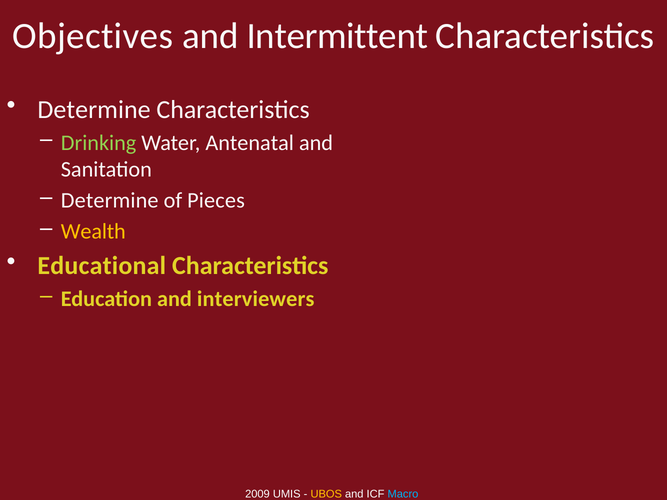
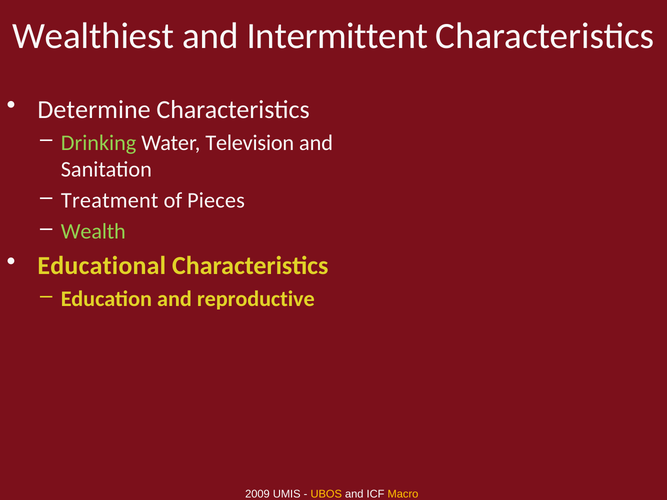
Objectives: Objectives -> Wealthiest (93, 36)
Antenatal: Antenatal -> Television (250, 143)
Determine: Determine -> Treatment (110, 201)
Wealth colour: yellow -> light green (93, 232)
interviewers: interviewers -> reproductive (256, 299)
Macro colour: light blue -> yellow (403, 494)
